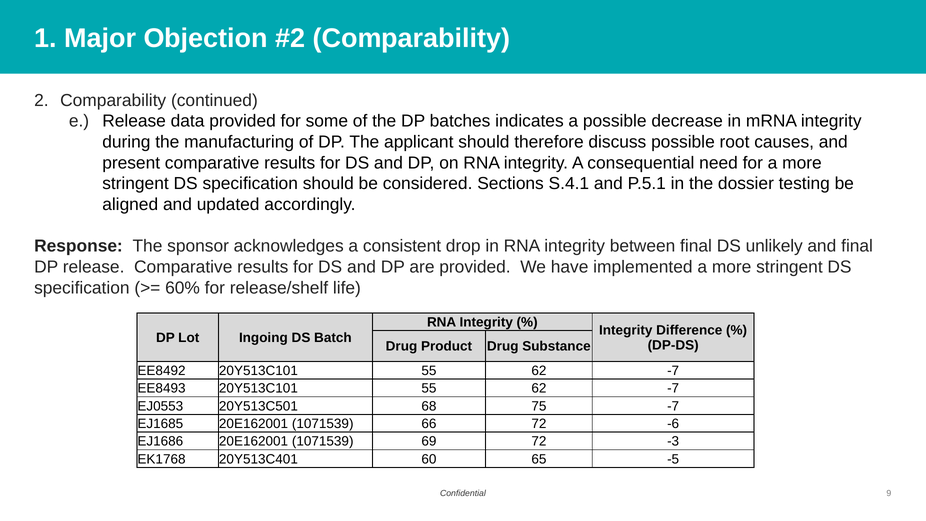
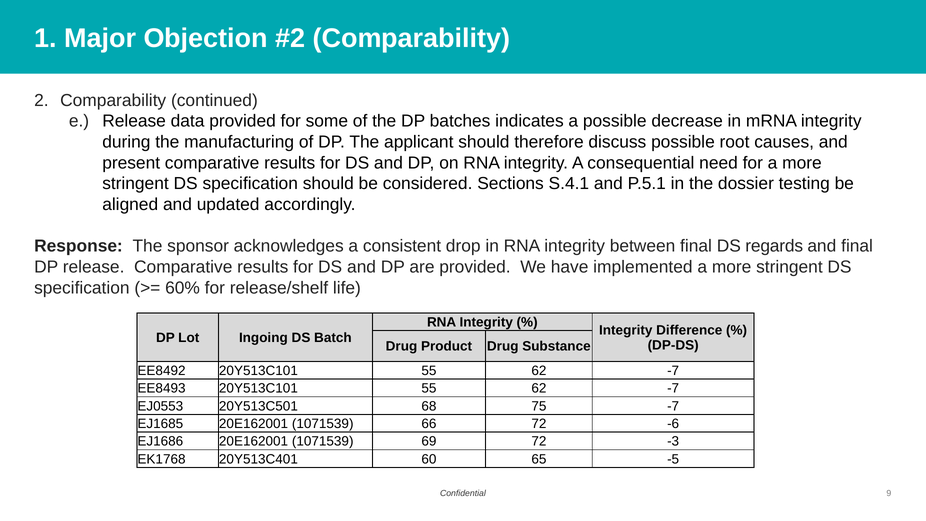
unlikely: unlikely -> regards (774, 246)
